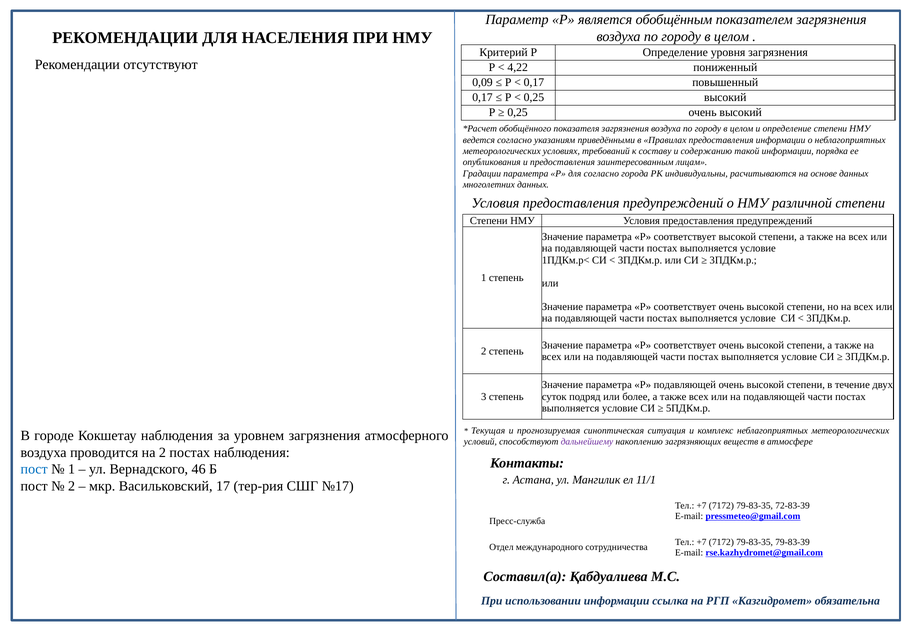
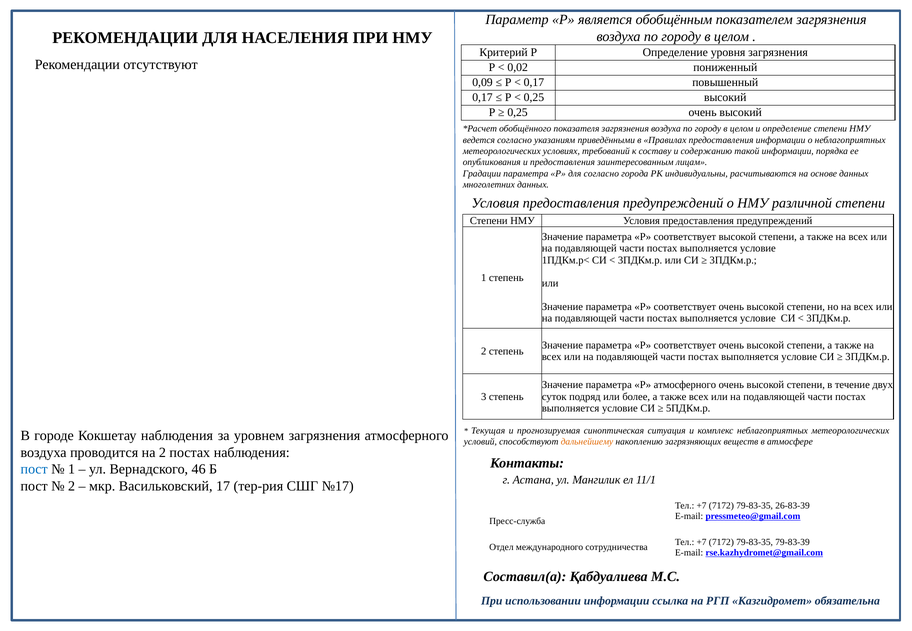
4,22: 4,22 -> 0,02 (518, 67)
Р подавляющей: подавляющей -> атмосферного (685, 385)
дальнейшему colour: purple -> orange (587, 442)
72-83-39: 72-83-39 -> 26-83-39 (793, 506)
